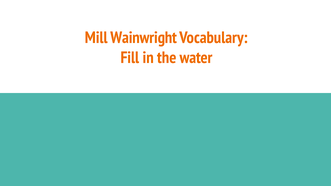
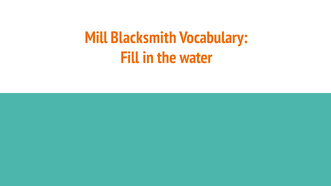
Wainwright: Wainwright -> Blacksmith (144, 38)
